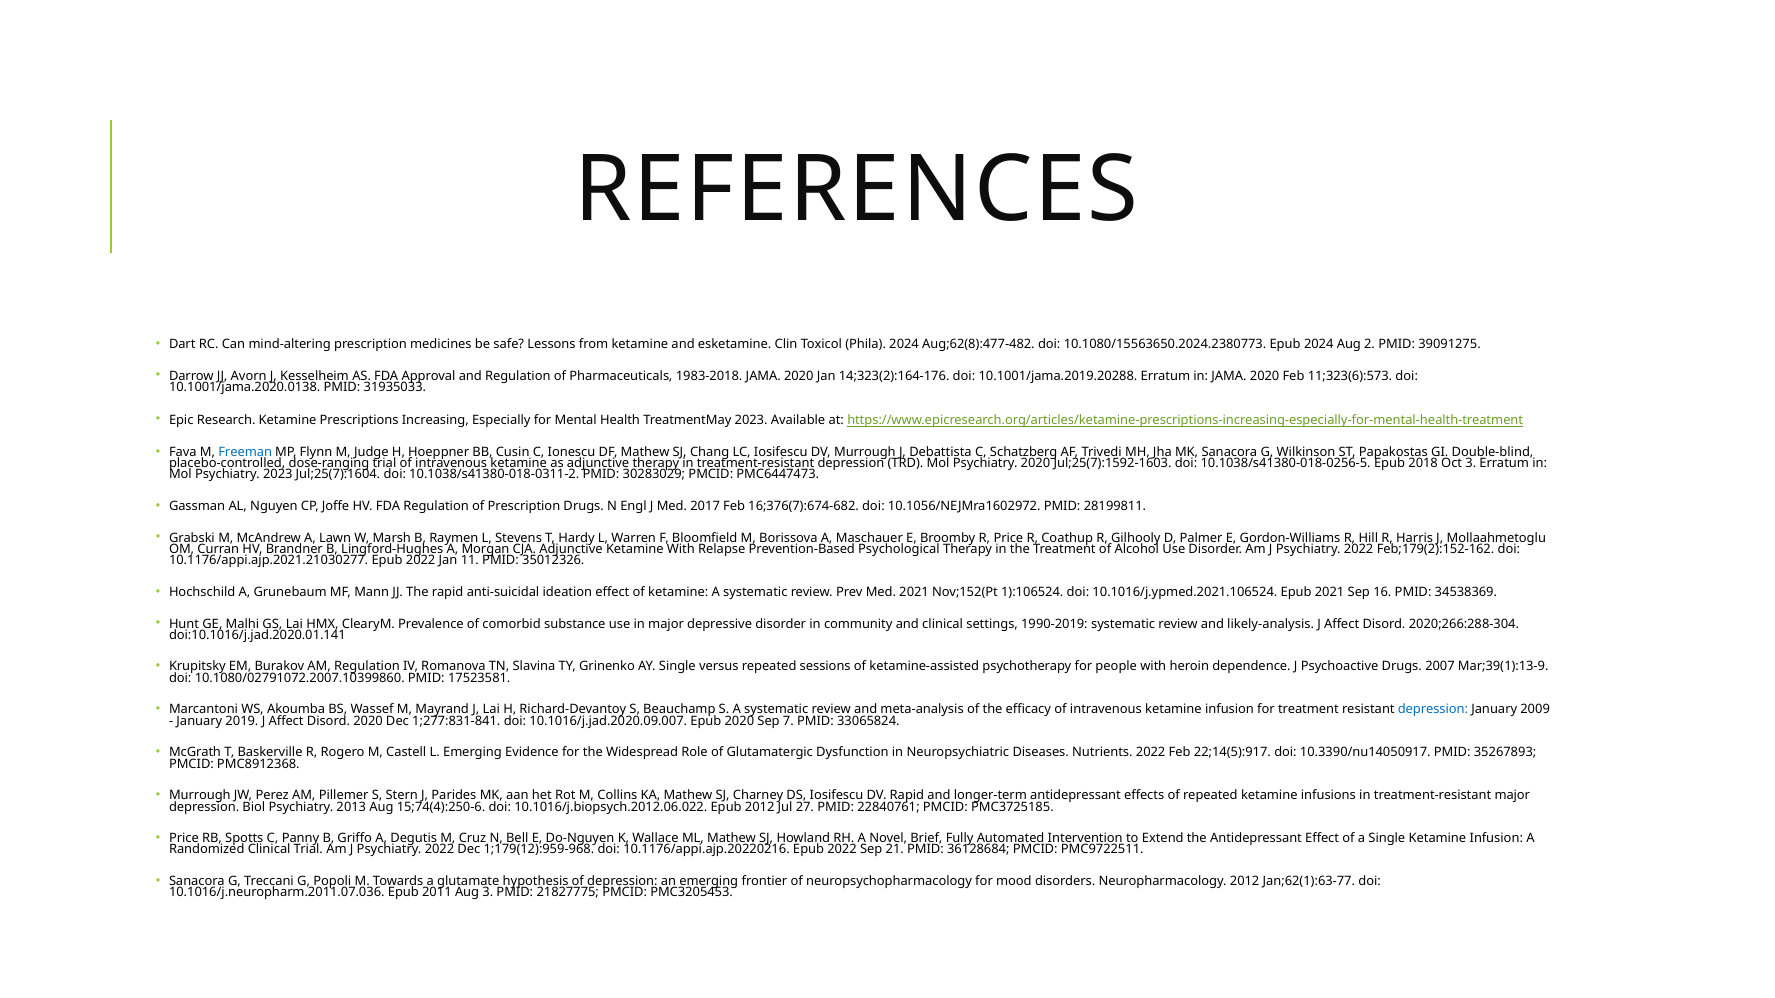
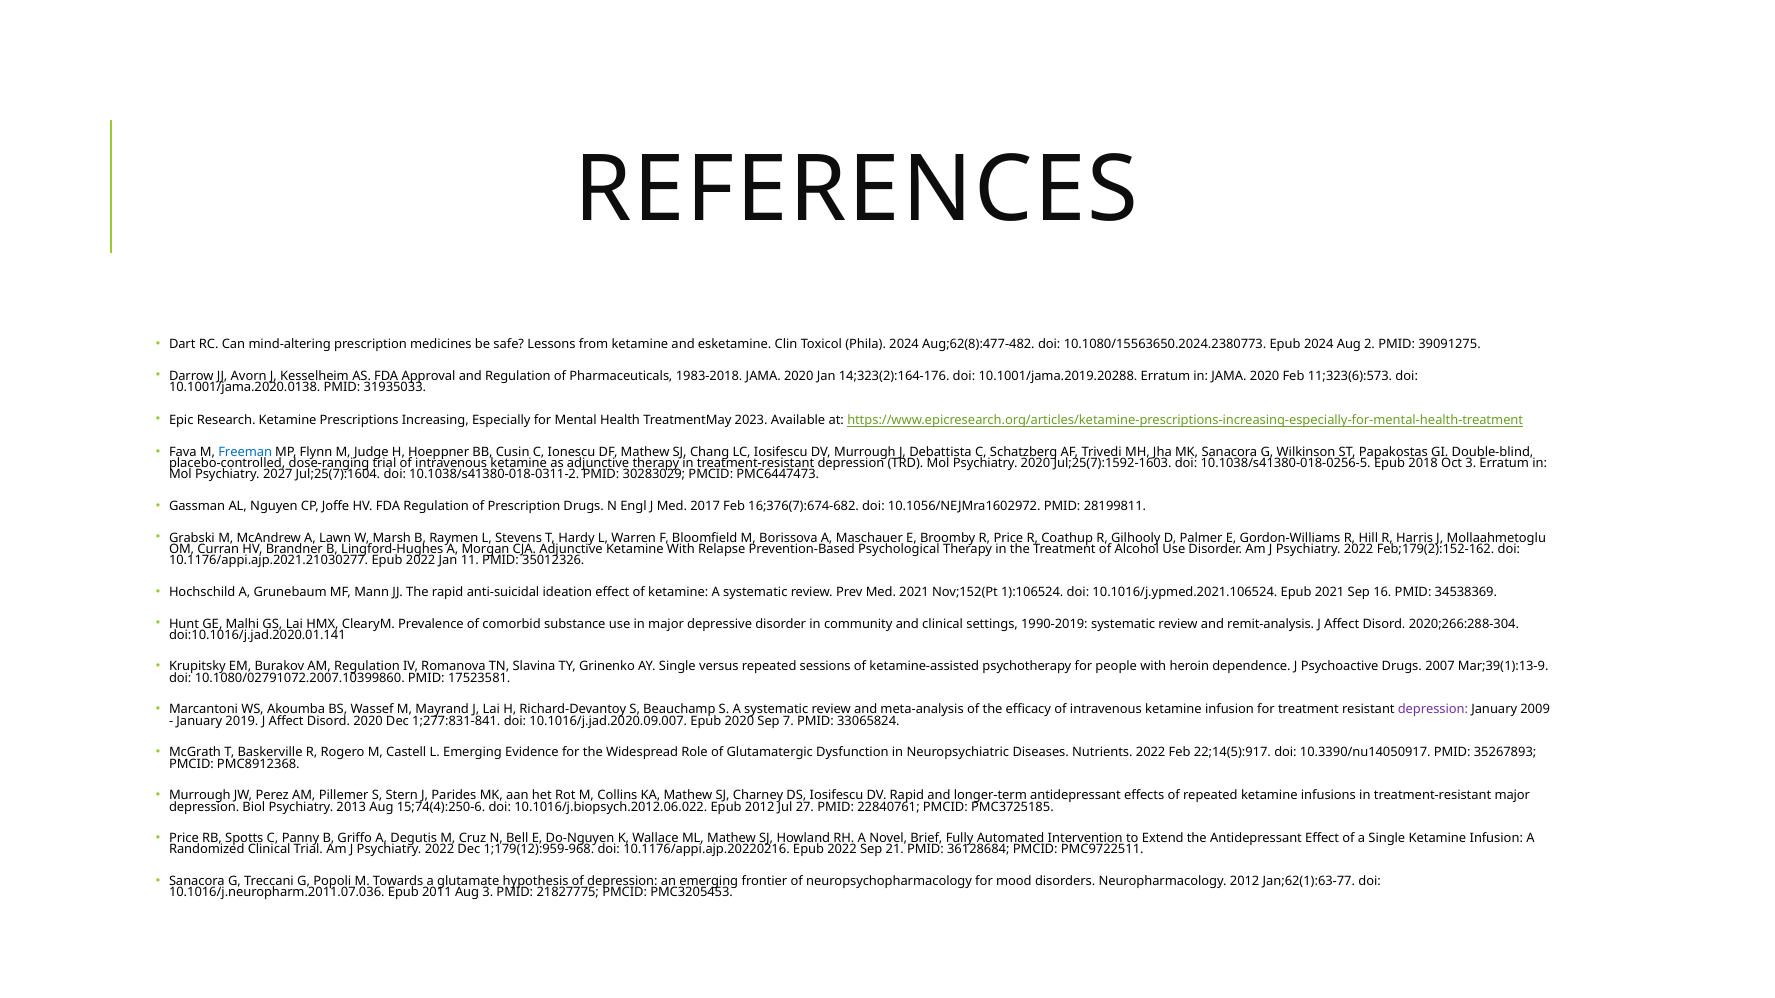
Psychiatry 2023: 2023 -> 2027 (278, 474)
likely-analysis: likely-analysis -> remit-analysis (1271, 624)
depression colour: blue -> purple (1433, 710)
